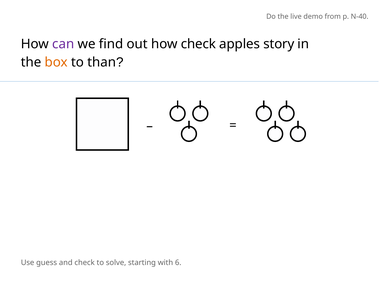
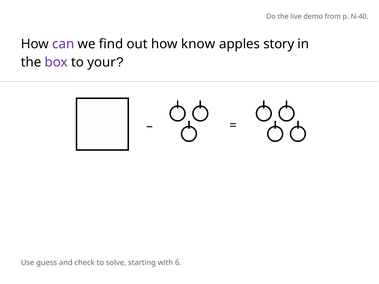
how check: check -> know (198, 44)
box colour: orange -> purple (56, 62)
than: than -> your (102, 62)
